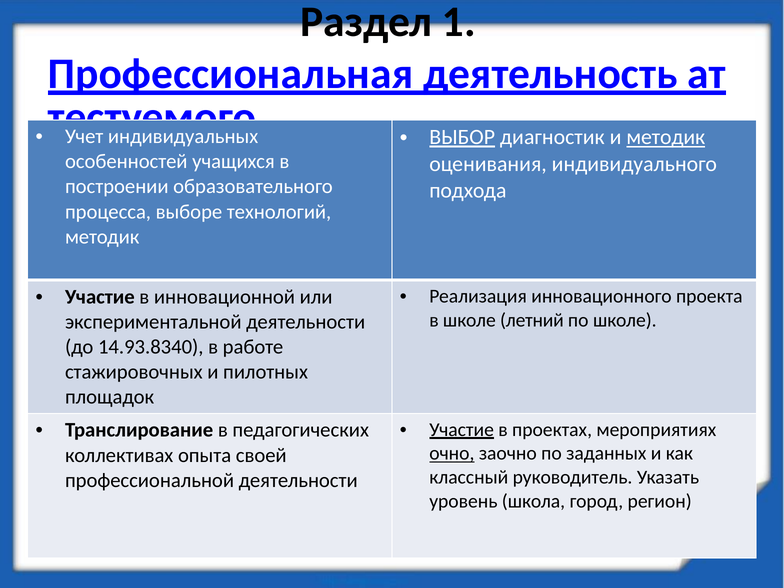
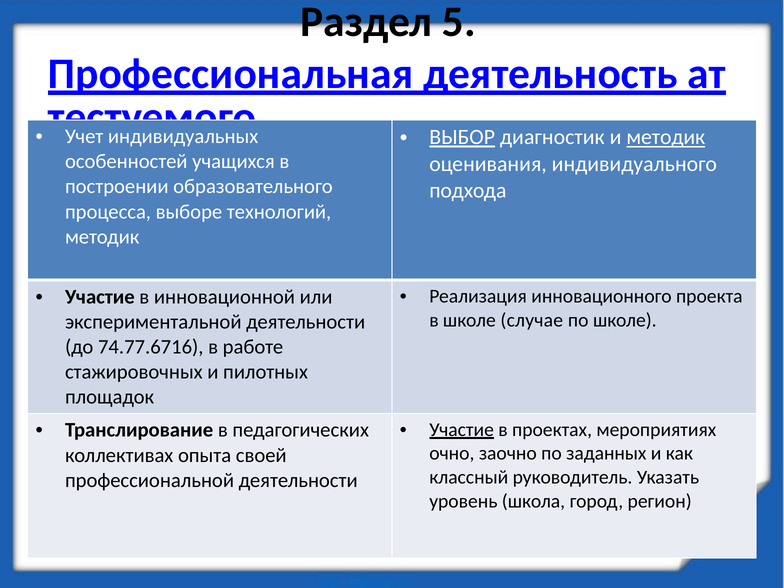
1: 1 -> 5 (459, 22)
летний: летний -> случае (532, 320)
14.93.8340: 14.93.8340 -> 74.77.6716 (151, 347)
очно underline: present -> none (452, 453)
